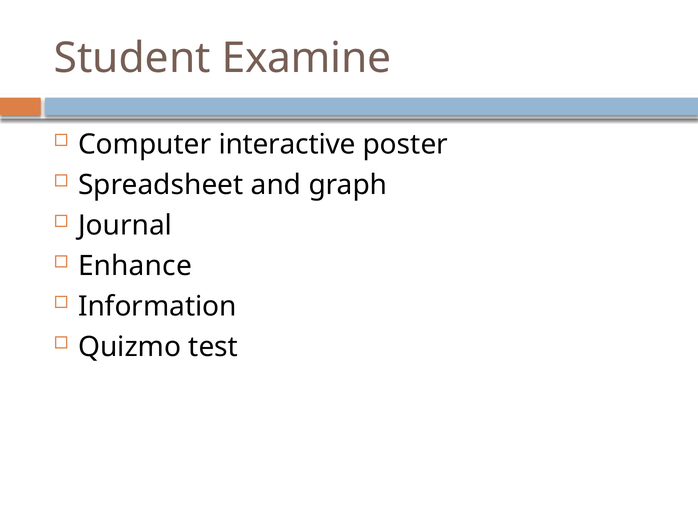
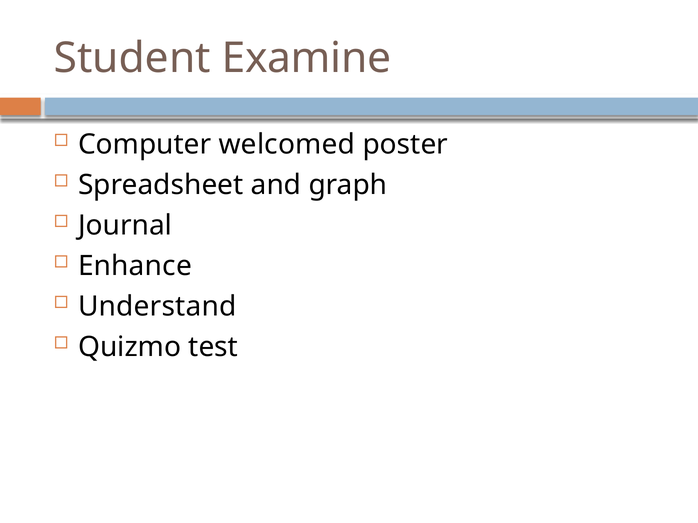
interactive: interactive -> welcomed (287, 144)
Information: Information -> Understand (157, 307)
